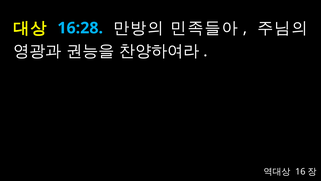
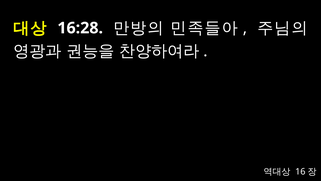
16:28 colour: light blue -> white (80, 28)
